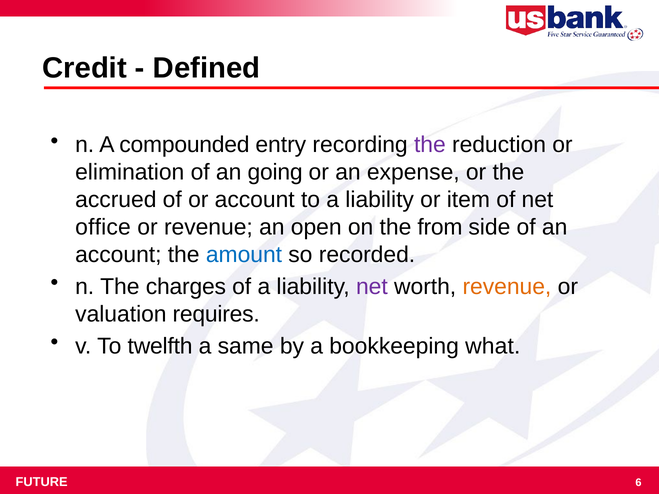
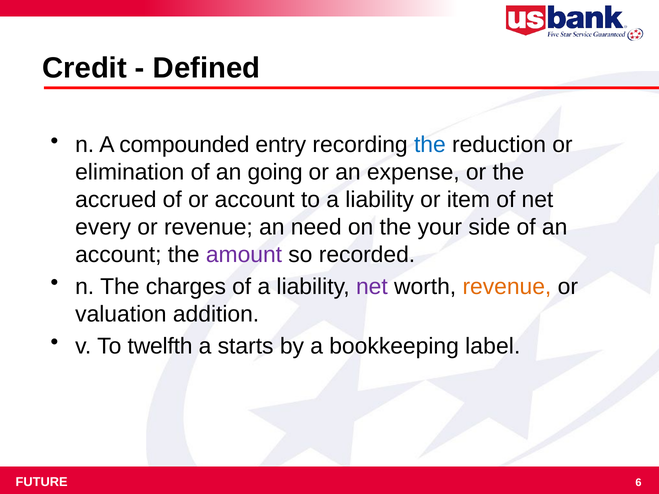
the colour: purple -> blue (430, 145)
office: office -> every (103, 227)
open: open -> need (316, 227)
from: from -> your (440, 227)
amount colour: blue -> purple (244, 255)
requires: requires -> addition (216, 314)
same: same -> starts (246, 346)
what: what -> label (493, 346)
